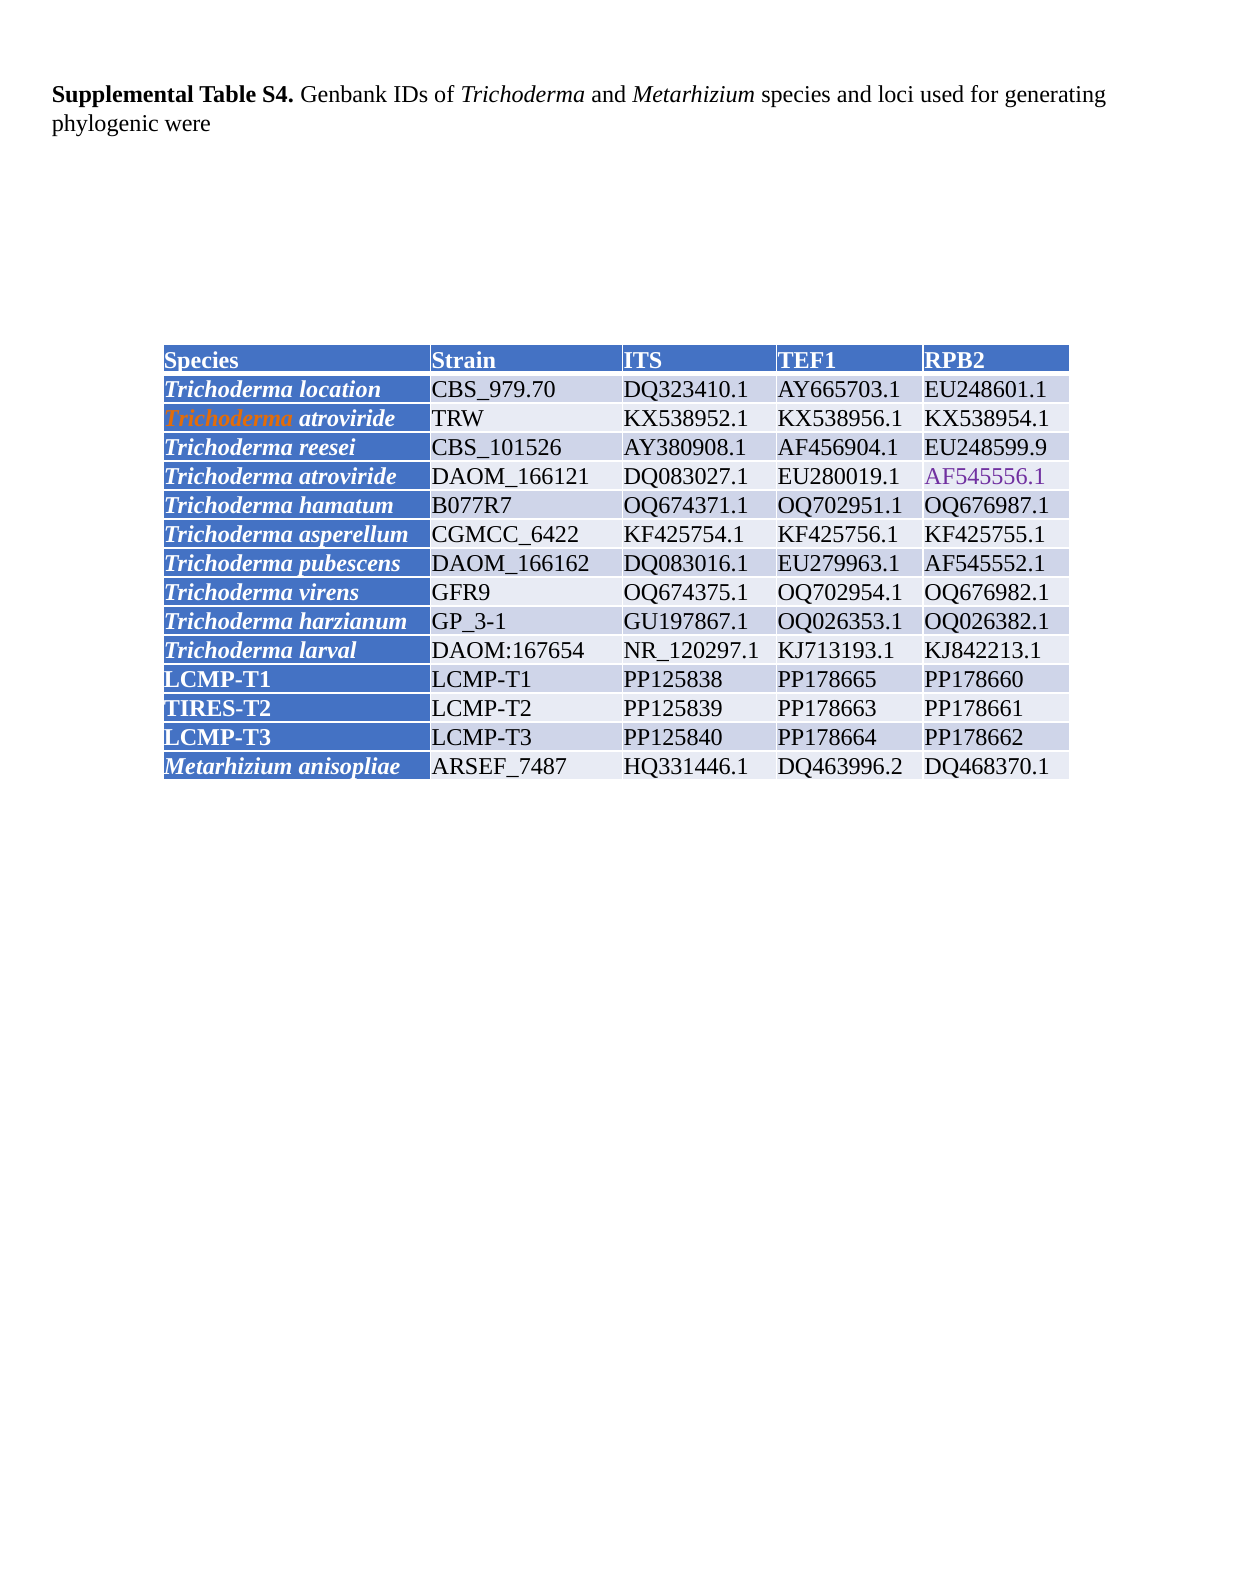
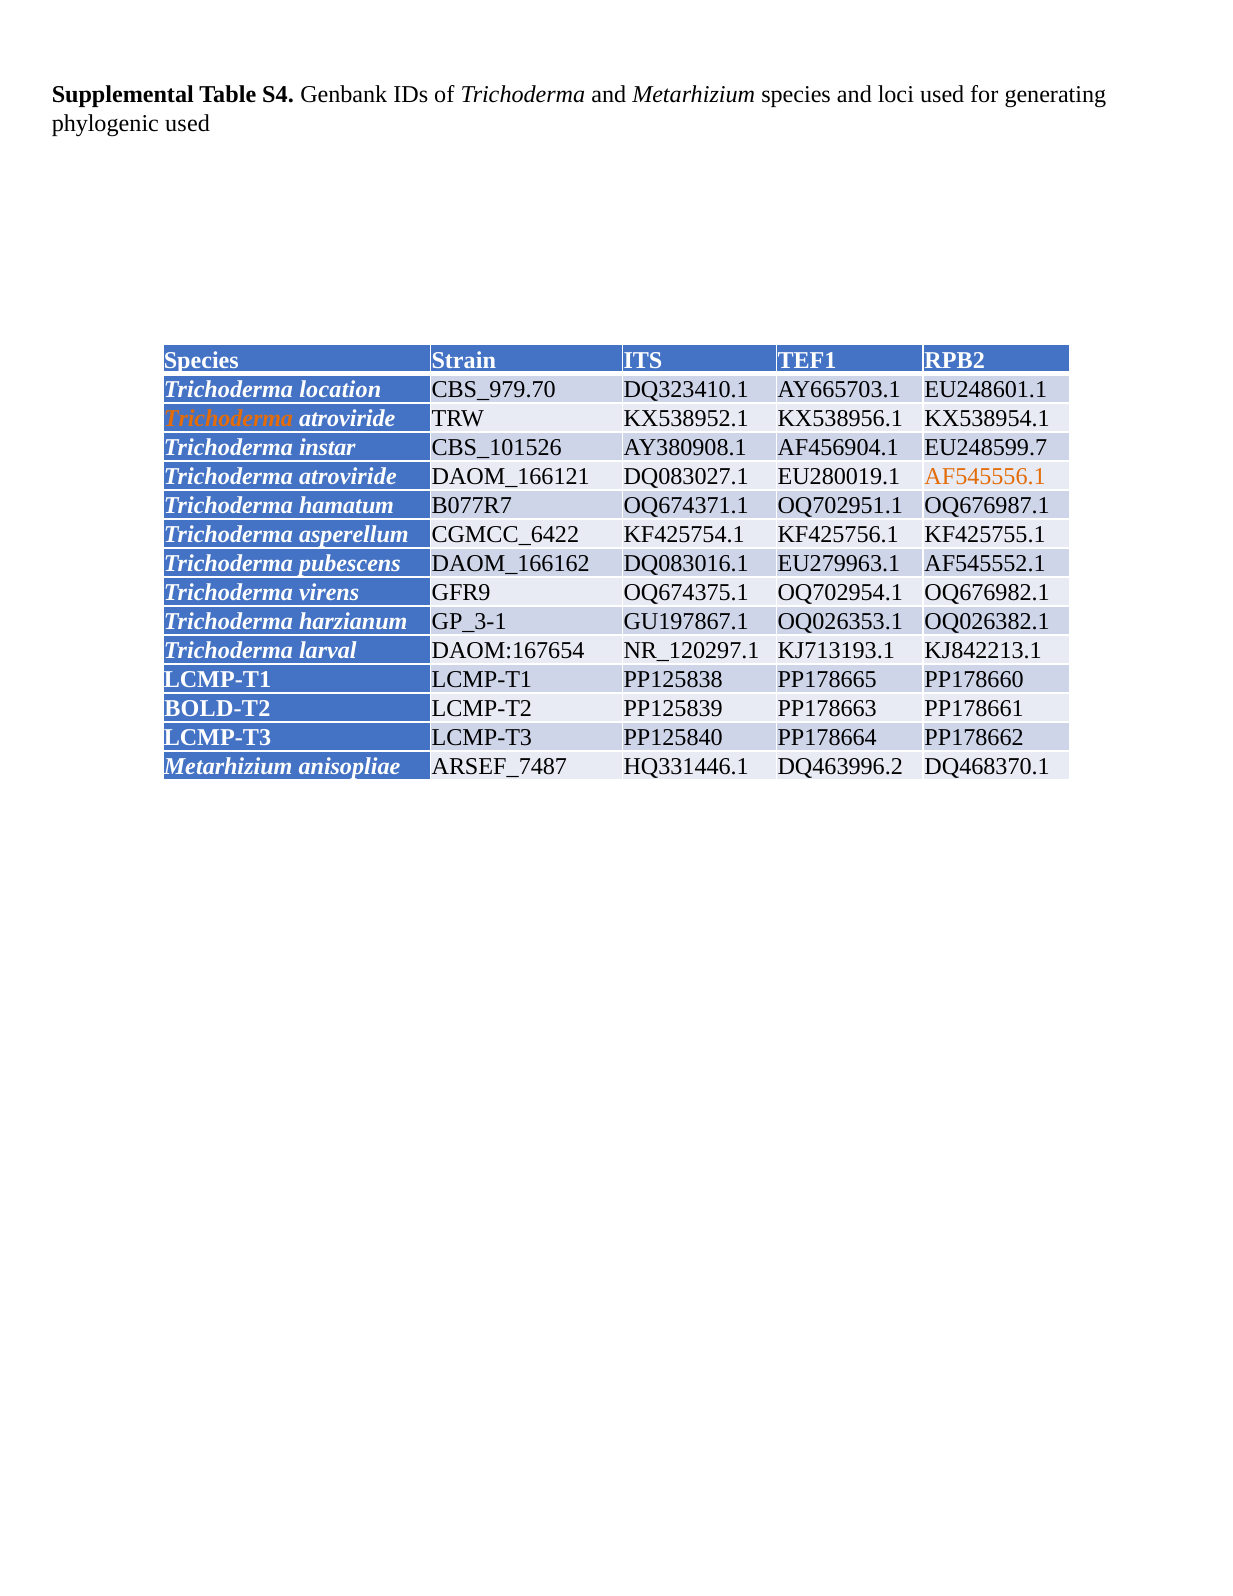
phylogenic were: were -> used (188, 123)
reesei: reesei -> instar (327, 447)
EU248599.9: EU248599.9 -> EU248599.7 (986, 447)
AF545556.1 colour: purple -> orange (985, 476)
TIRES-T2: TIRES-T2 -> BOLD-T2 (217, 708)
